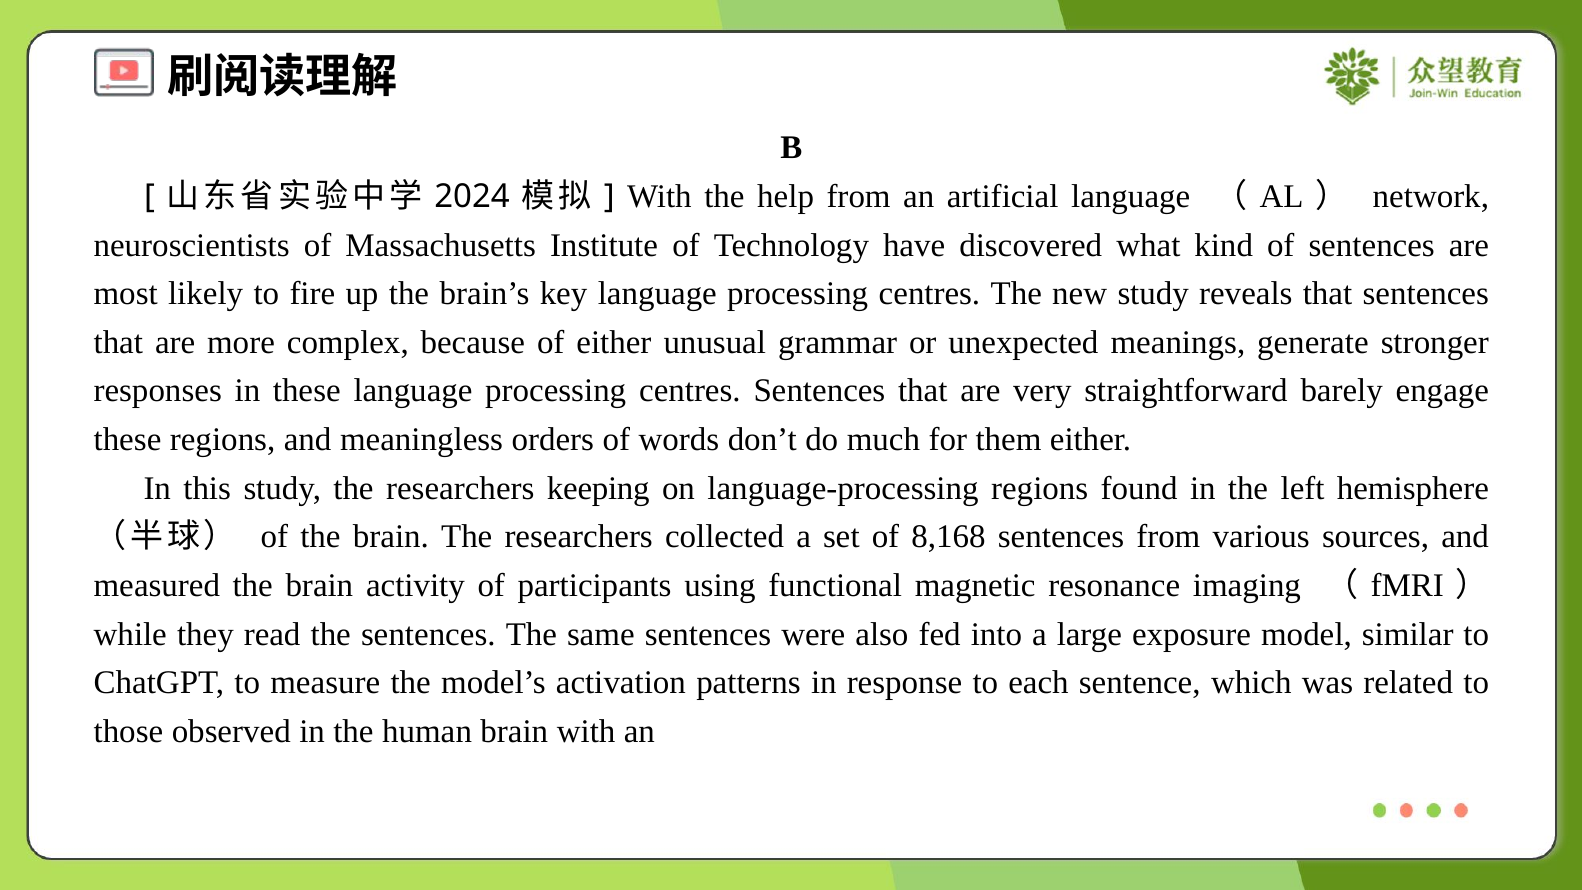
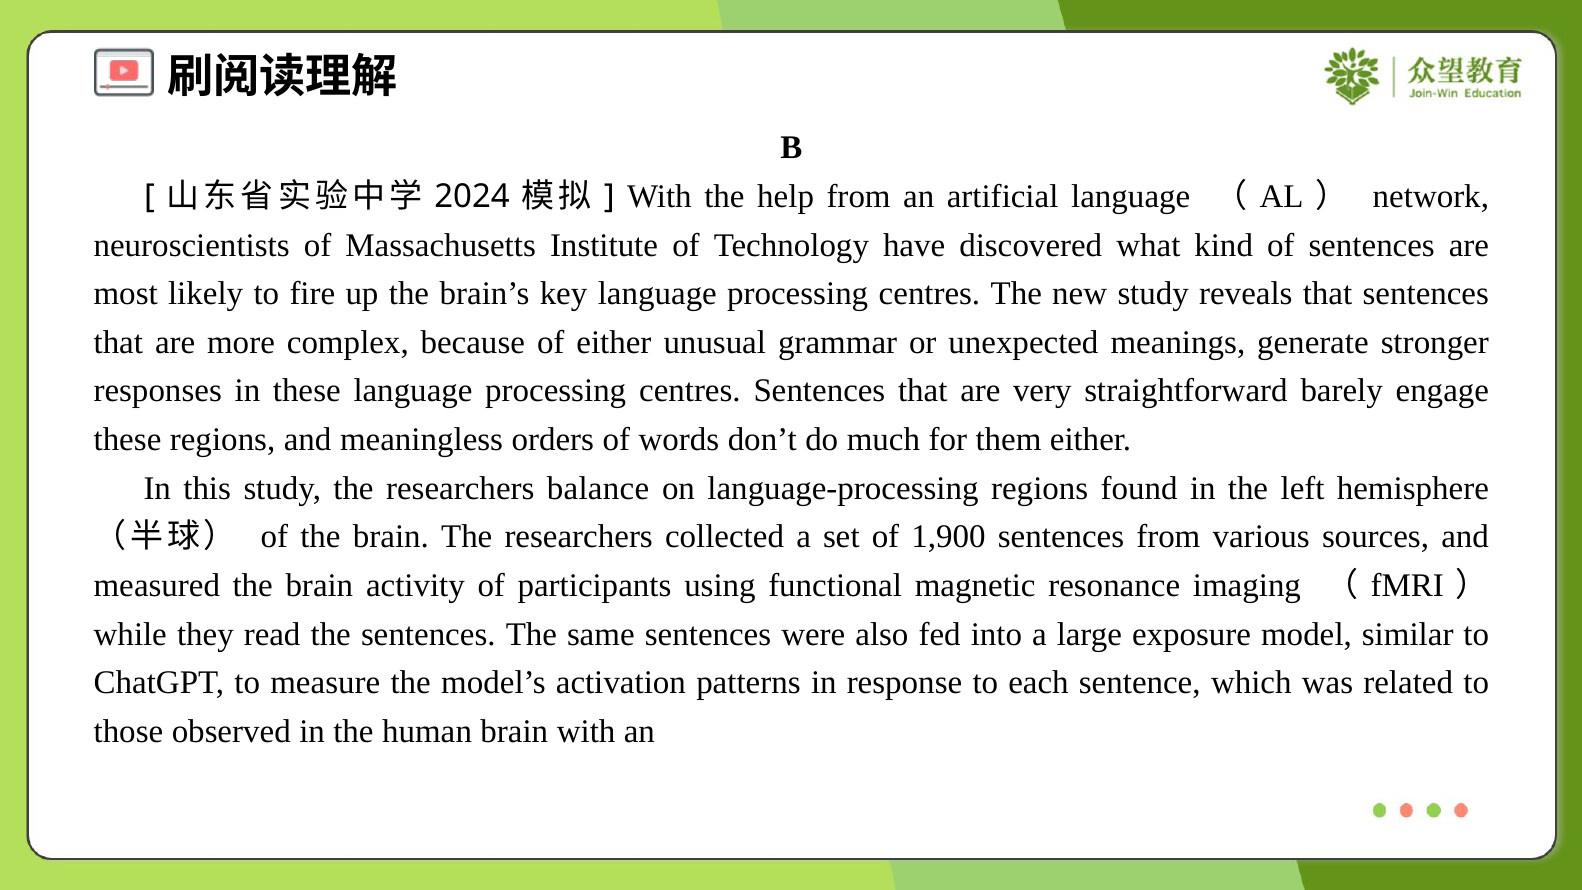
keeping: keeping -> balance (598, 488)
8,168: 8,168 -> 1,900 (949, 537)
